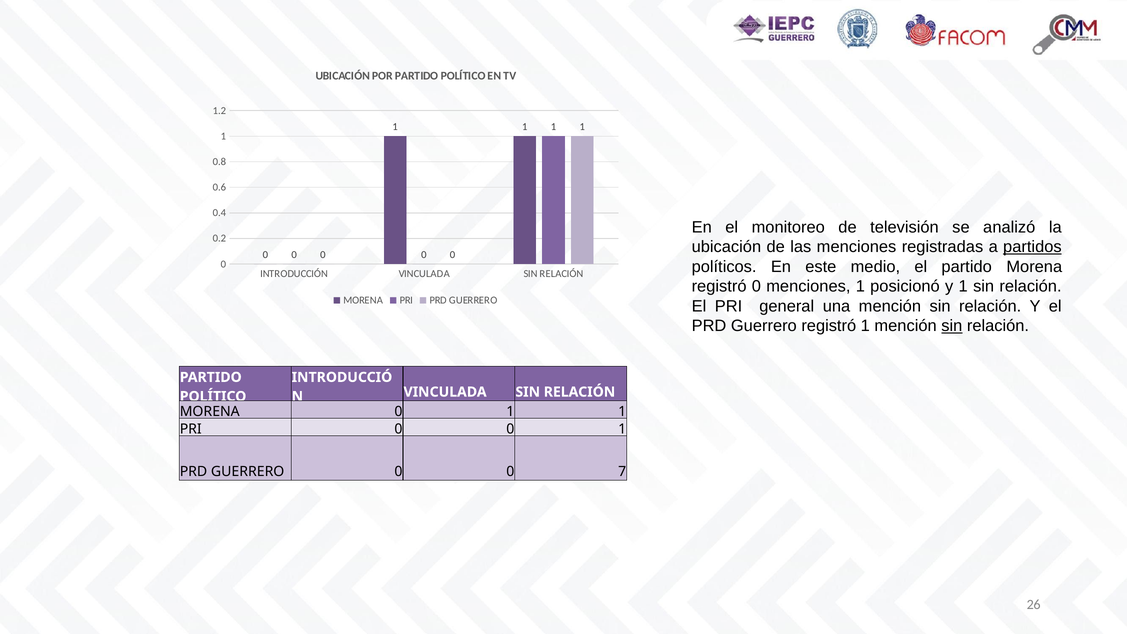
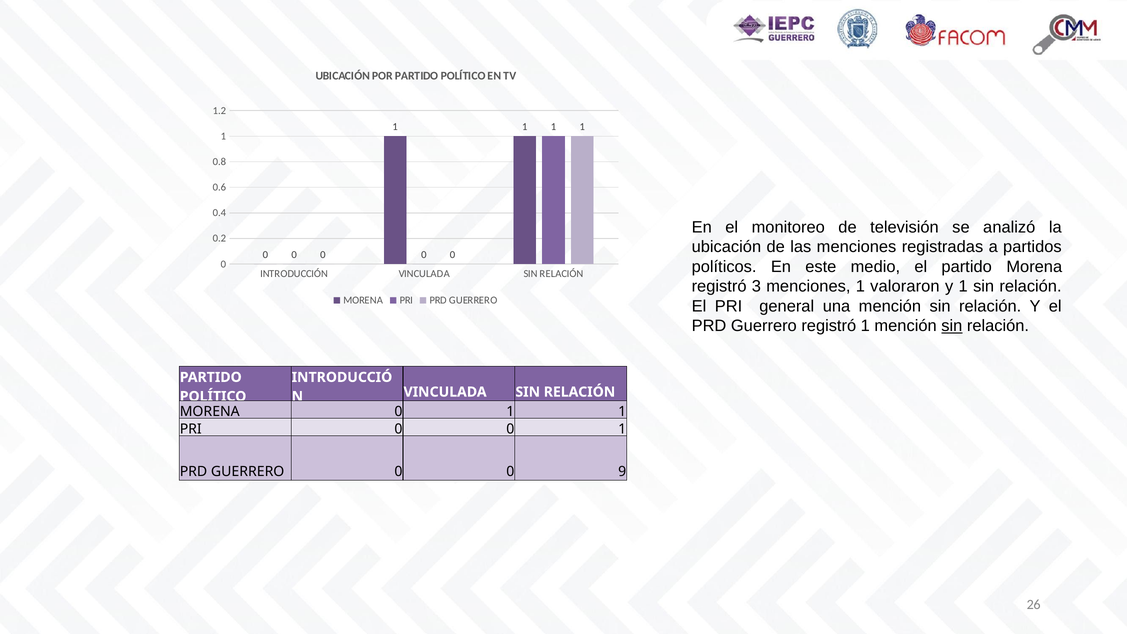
partidos underline: present -> none (1032, 247)
registró 0: 0 -> 3 (756, 286)
posicionó: posicionó -> valoraron (905, 286)
7: 7 -> 9 (622, 471)
